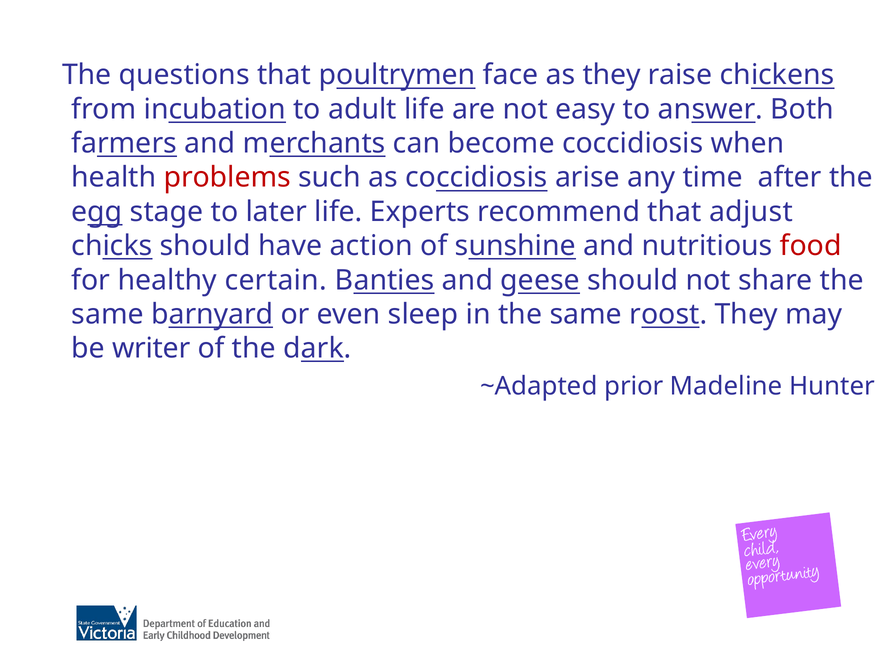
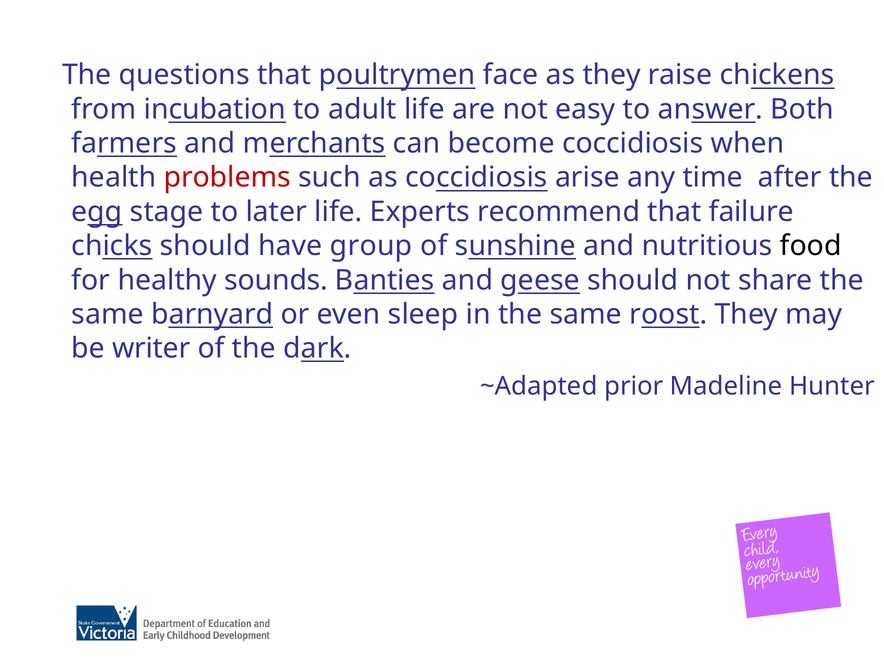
adjust: adjust -> failure (751, 212)
action: action -> group (371, 246)
food colour: red -> black (811, 246)
certain: certain -> sounds (276, 280)
